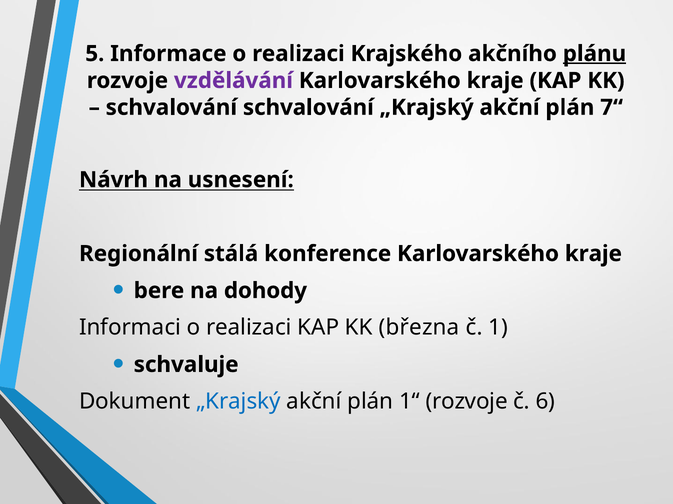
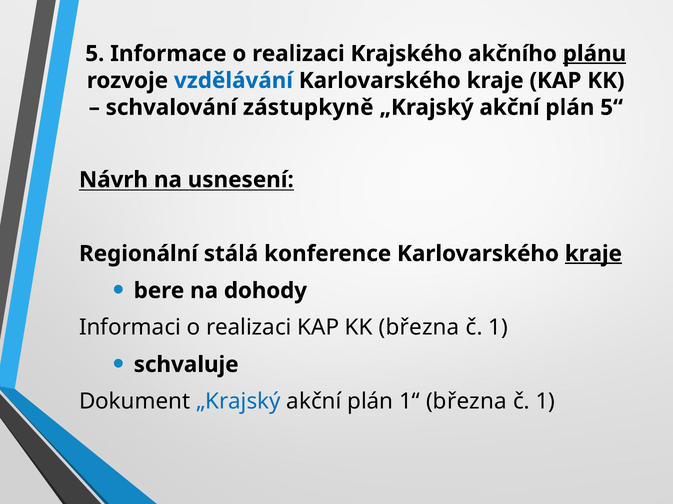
vzdělávání colour: purple -> blue (233, 81)
schvalování schvalování: schvalování -> zástupkyně (308, 108)
7“: 7“ -> 5“ (612, 108)
kraje underline: none -> present (593, 254)
1“ rozvoje: rozvoje -> března (466, 402)
6: 6 -> 1 (545, 402)
